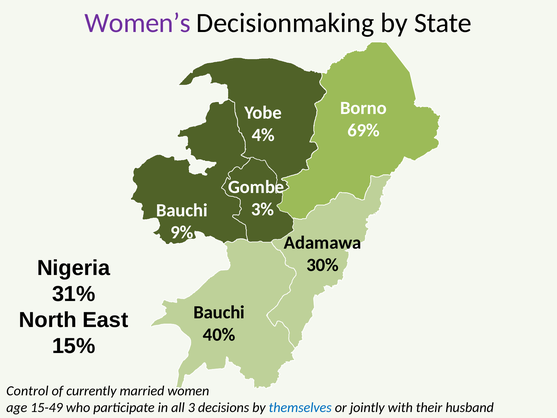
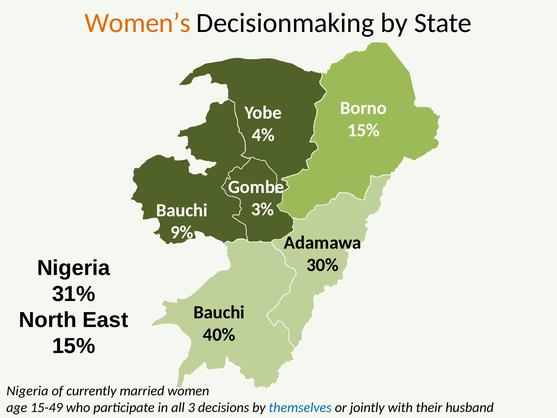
Women’s colour: purple -> orange (138, 23)
69%: 69% -> 15% (363, 130)
Control: Control -> Nigeria (27, 391)
